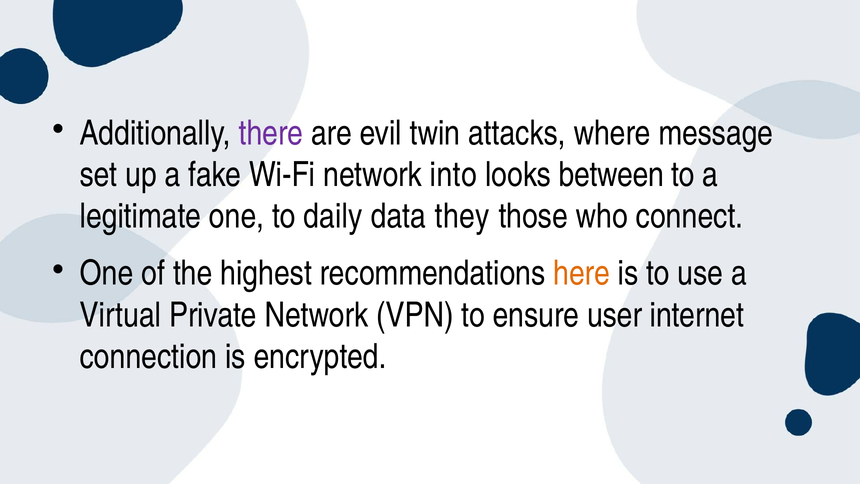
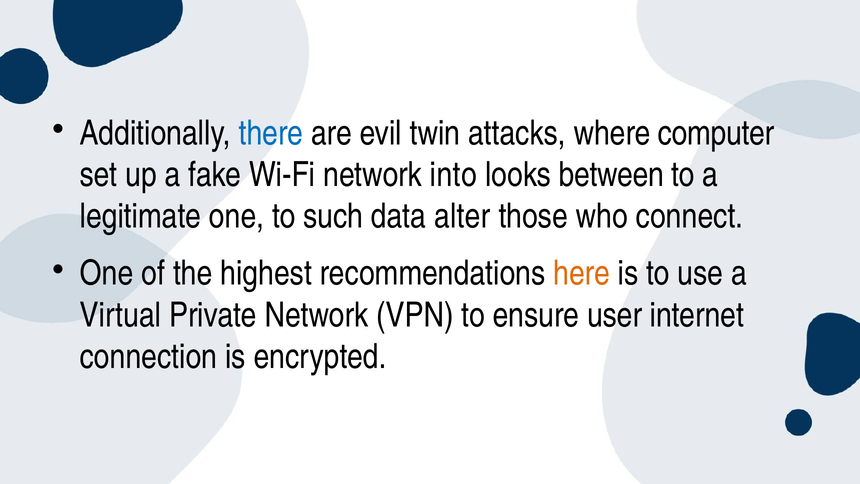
there colour: purple -> blue (271, 133)
message: message -> computer (716, 133)
daily: daily -> such (333, 216)
they: they -> alter (462, 216)
